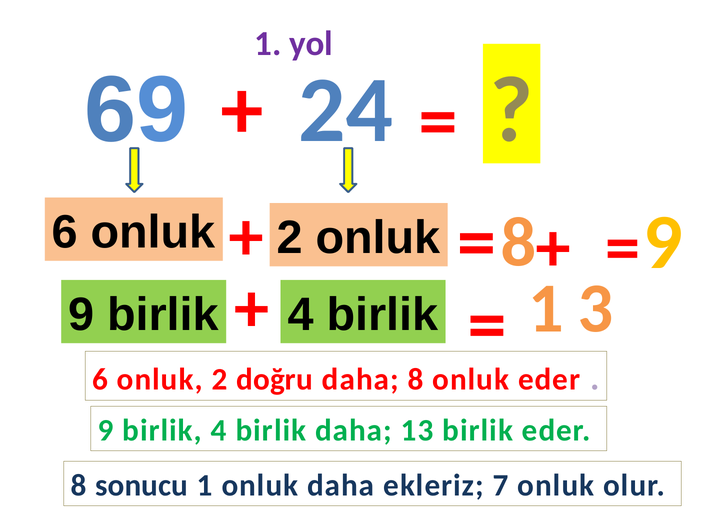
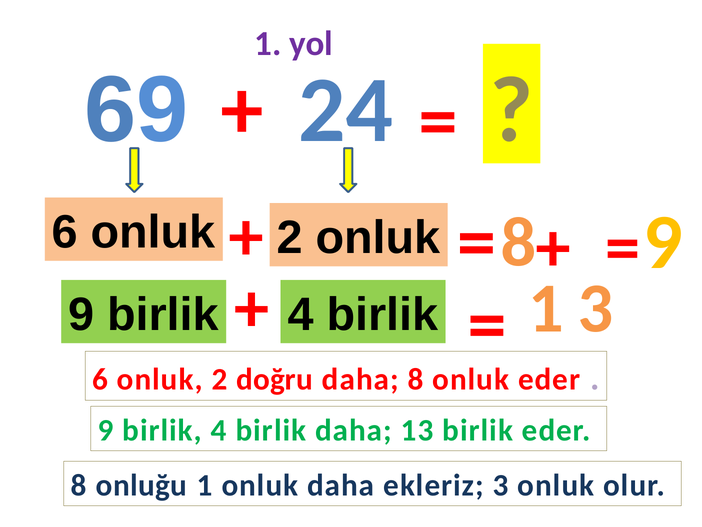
sonucu: sonucu -> onluğu (141, 485)
ekleriz 7: 7 -> 3 (501, 485)
